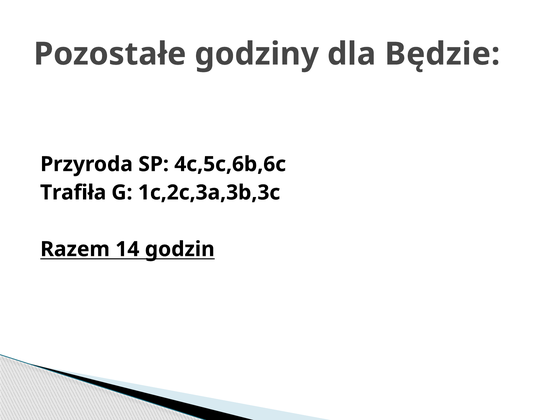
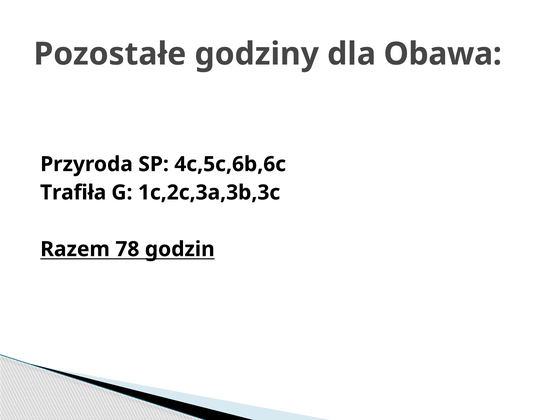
Będzie: Będzie -> Obawa (443, 54)
14: 14 -> 78 (127, 249)
